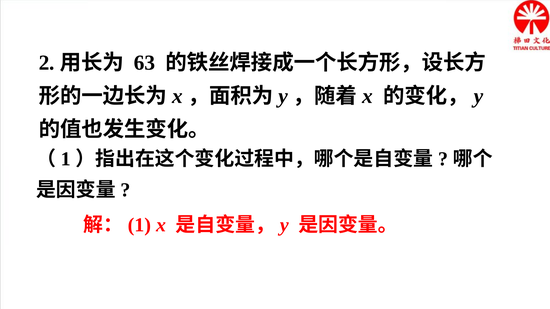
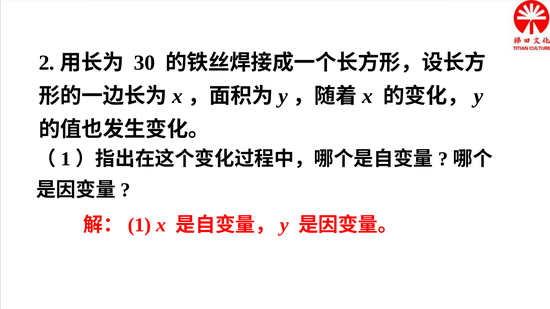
63: 63 -> 30 (144, 63)
